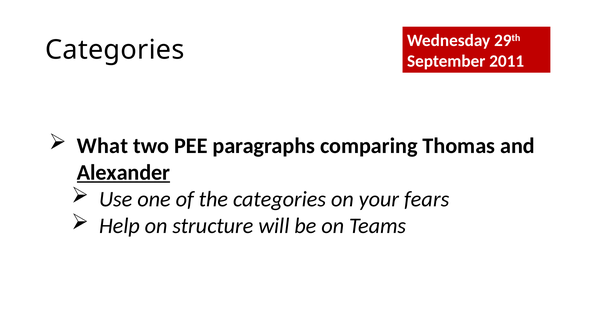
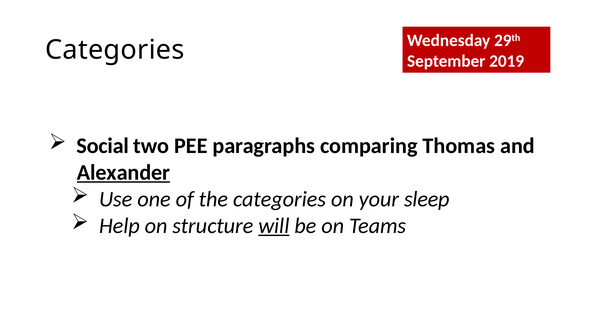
2011: 2011 -> 2019 (507, 61)
What: What -> Social (103, 146)
fears: fears -> sleep (427, 199)
will underline: none -> present (274, 225)
